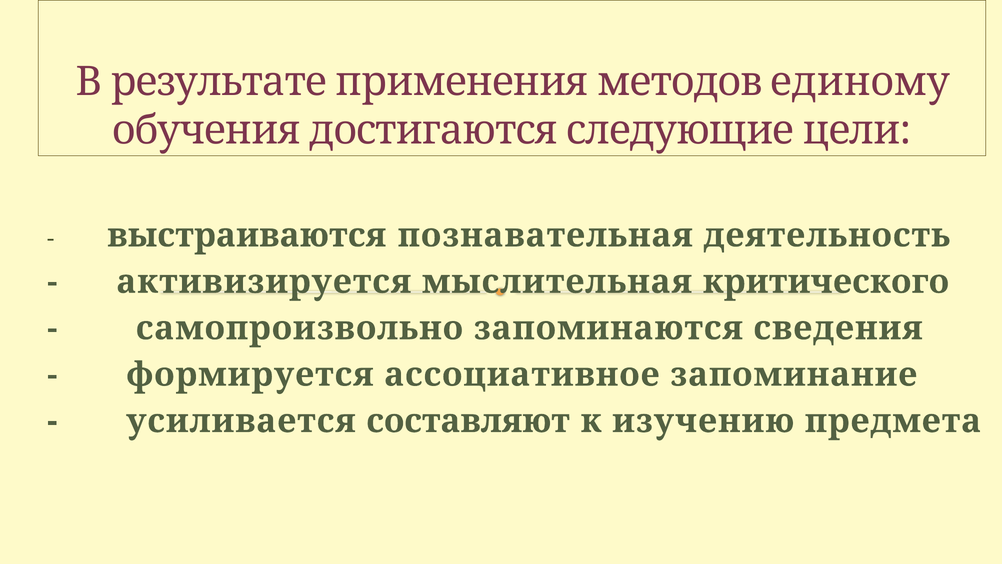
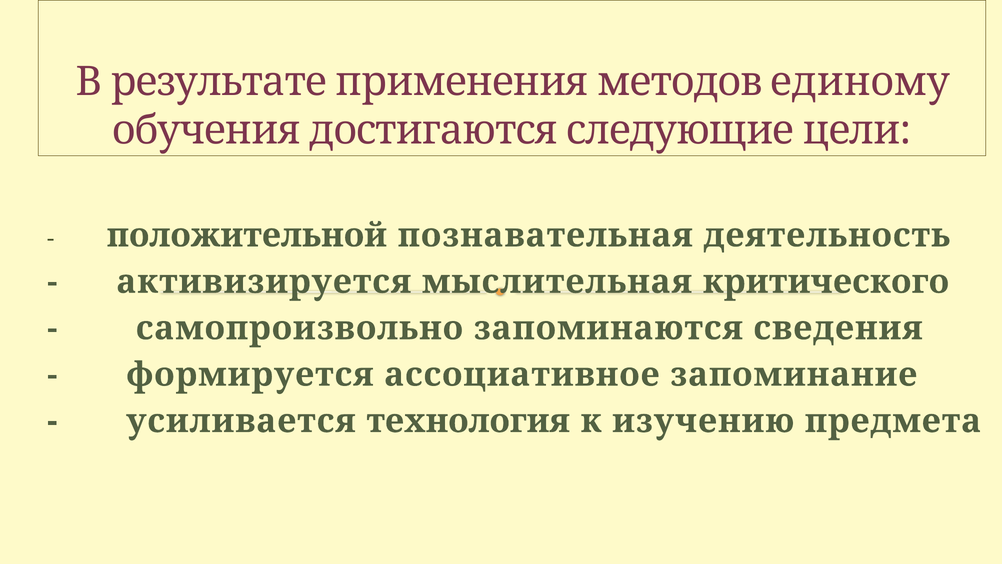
выстраиваются: выстраиваются -> положительной (247, 235)
составляют: составляют -> технология (468, 421)
